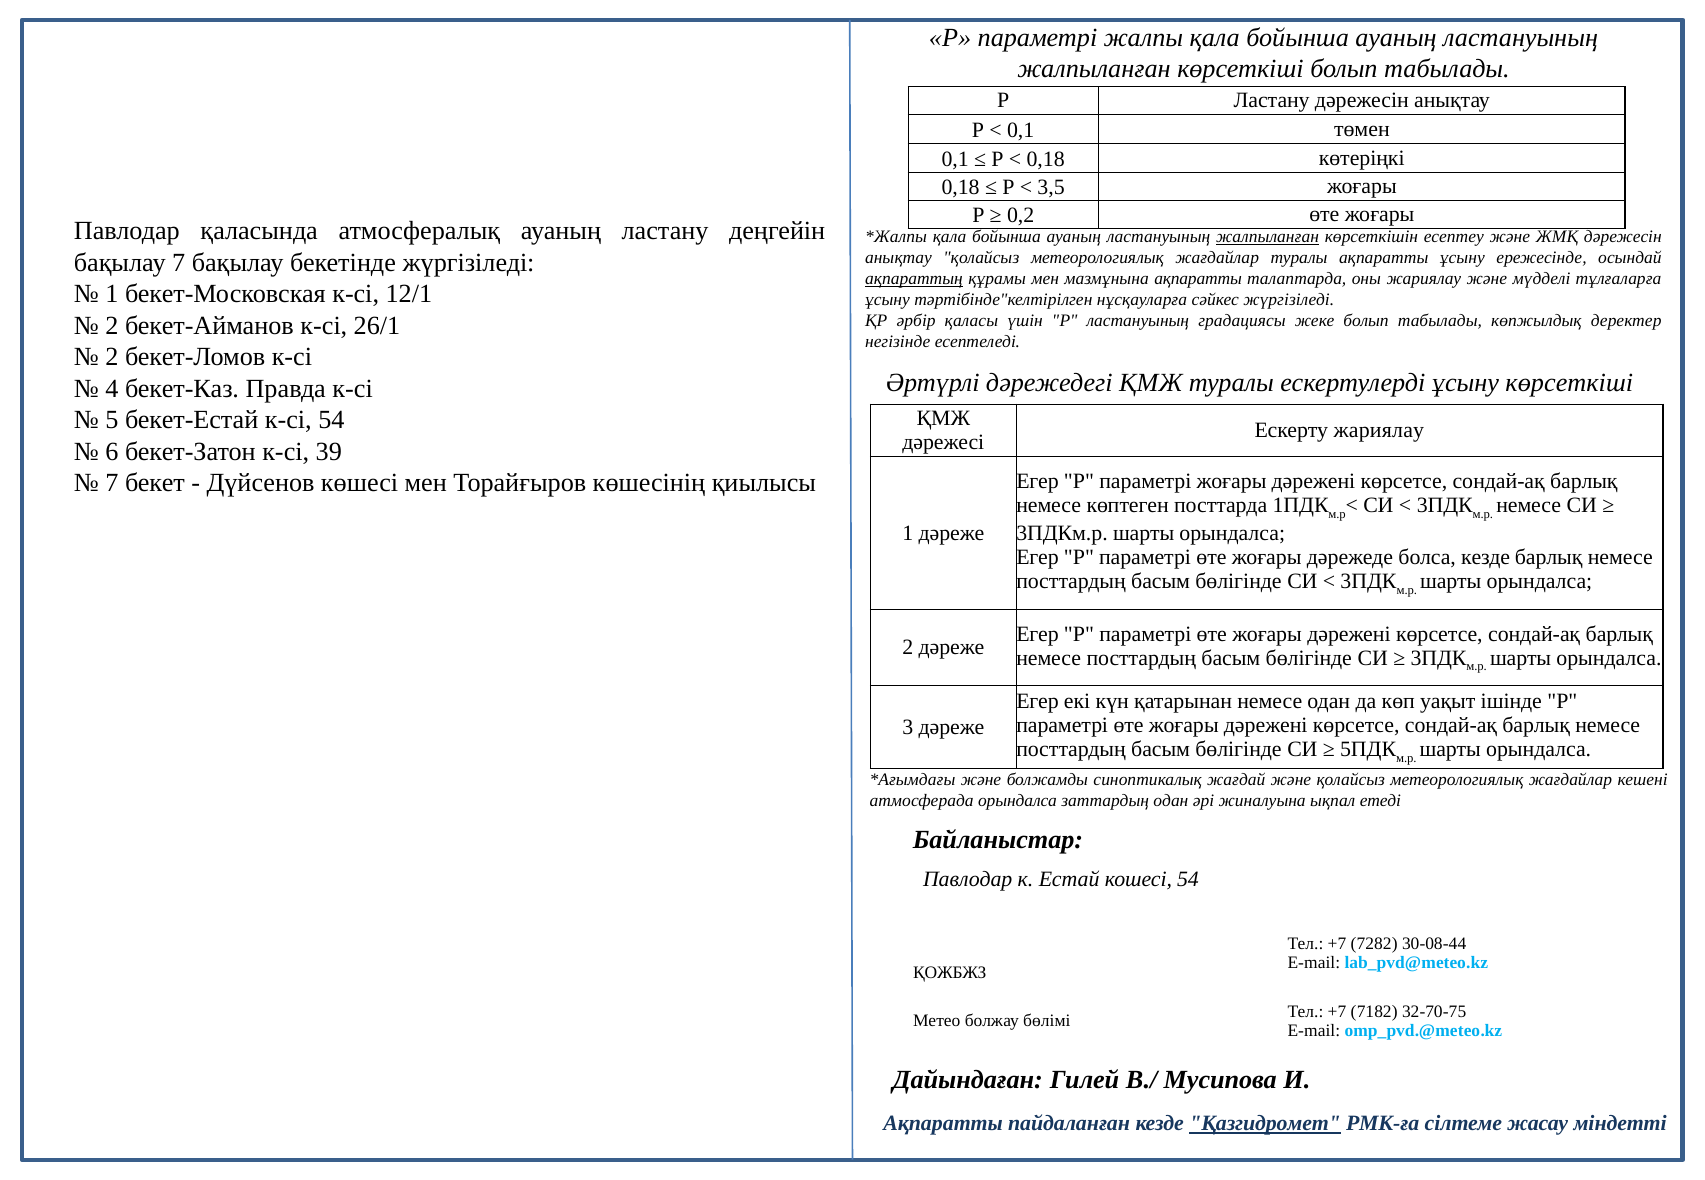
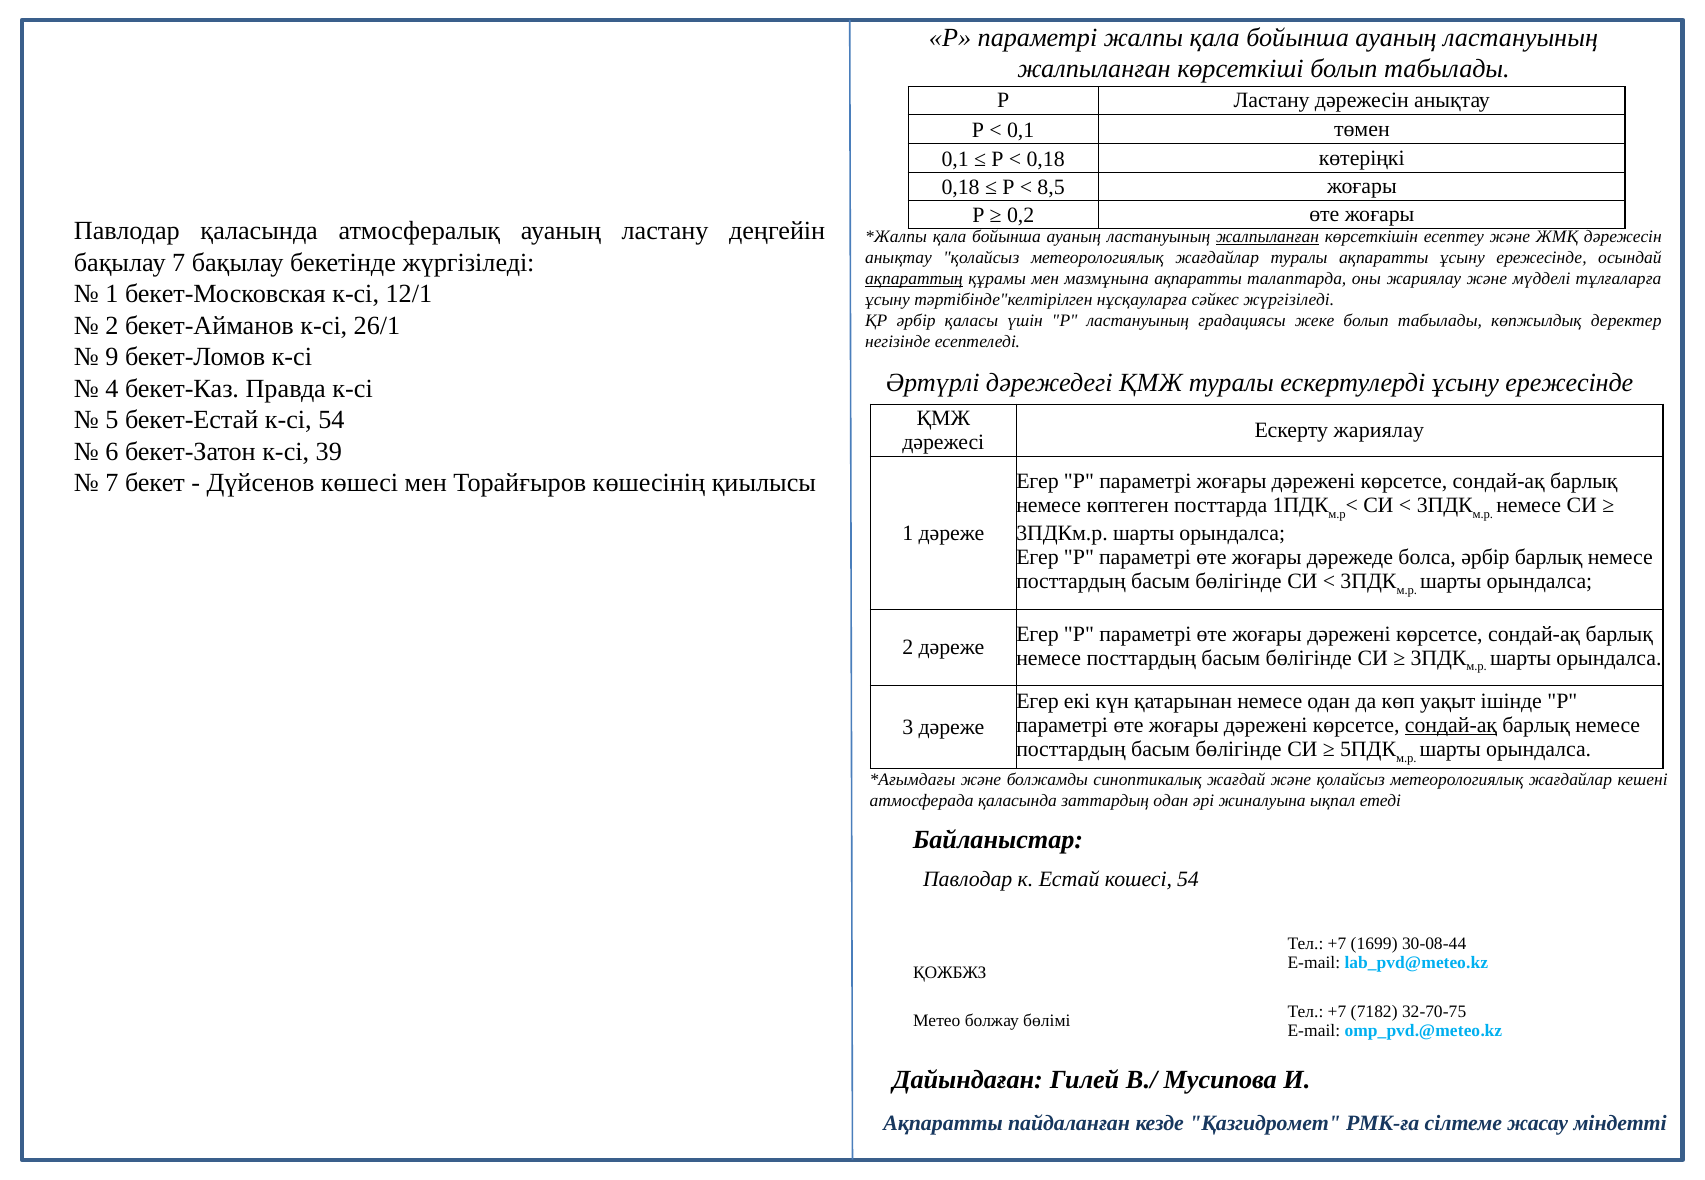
3,5: 3,5 -> 8,5 (1051, 187)
2: 2 -> 9 (112, 357)
ескертулерді ұсыну көрсеткіші: көрсеткіші -> ережесінде (1569, 383)
болса кезде: кезде -> әрбір (1486, 557)
сондай-ақ underline: none -> present (1451, 726)
атмосферада орындалса: орындалса -> қаласында (1018, 801)
7282: 7282 -> 1699 (1374, 944)
Қазгидромет underline: present -> none (1265, 1124)
